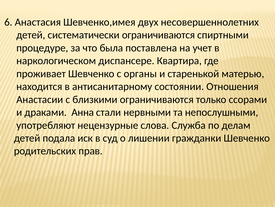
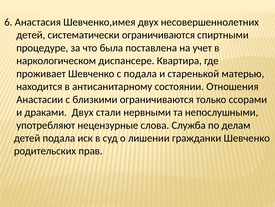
с органы: органы -> подала (140, 73)
драками Анна: Анна -> Двух (83, 112)
